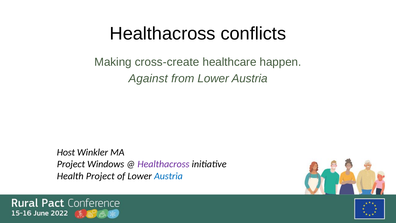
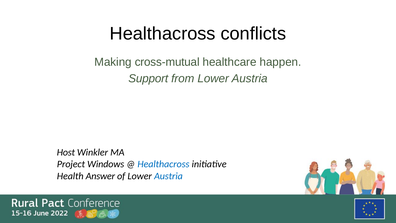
cross-create: cross-create -> cross-mutual (167, 62)
Against: Against -> Support (148, 78)
Healthacross colour: purple -> blue (163, 164)
Health Project: Project -> Answer (100, 176)
